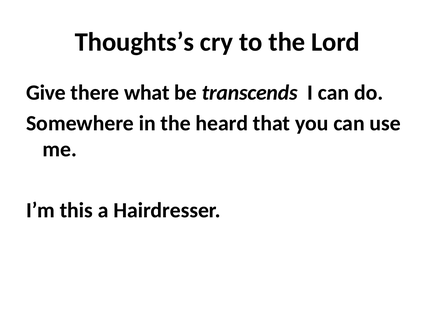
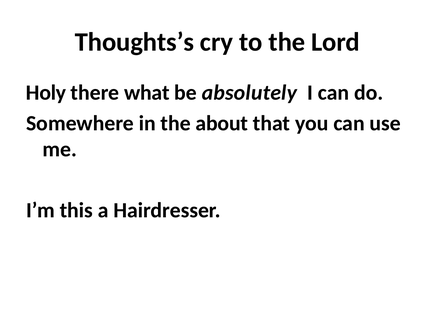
Give: Give -> Holy (46, 93)
transcends: transcends -> absolutely (250, 93)
heard: heard -> about (222, 123)
